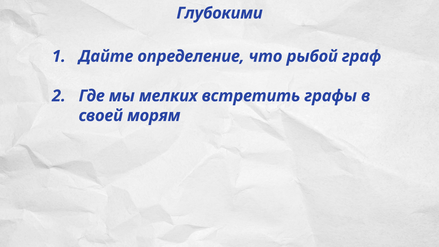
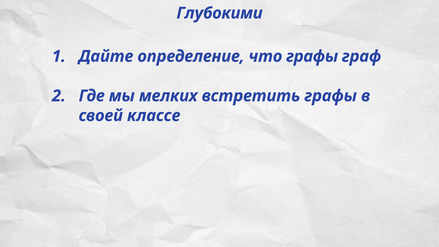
что рыбой: рыбой -> графы (312, 56)
морям: морям -> классе (154, 116)
